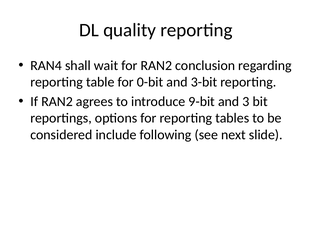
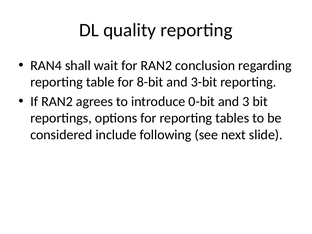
0-bit: 0-bit -> 8-bit (150, 82)
9-bit: 9-bit -> 0-bit (202, 102)
